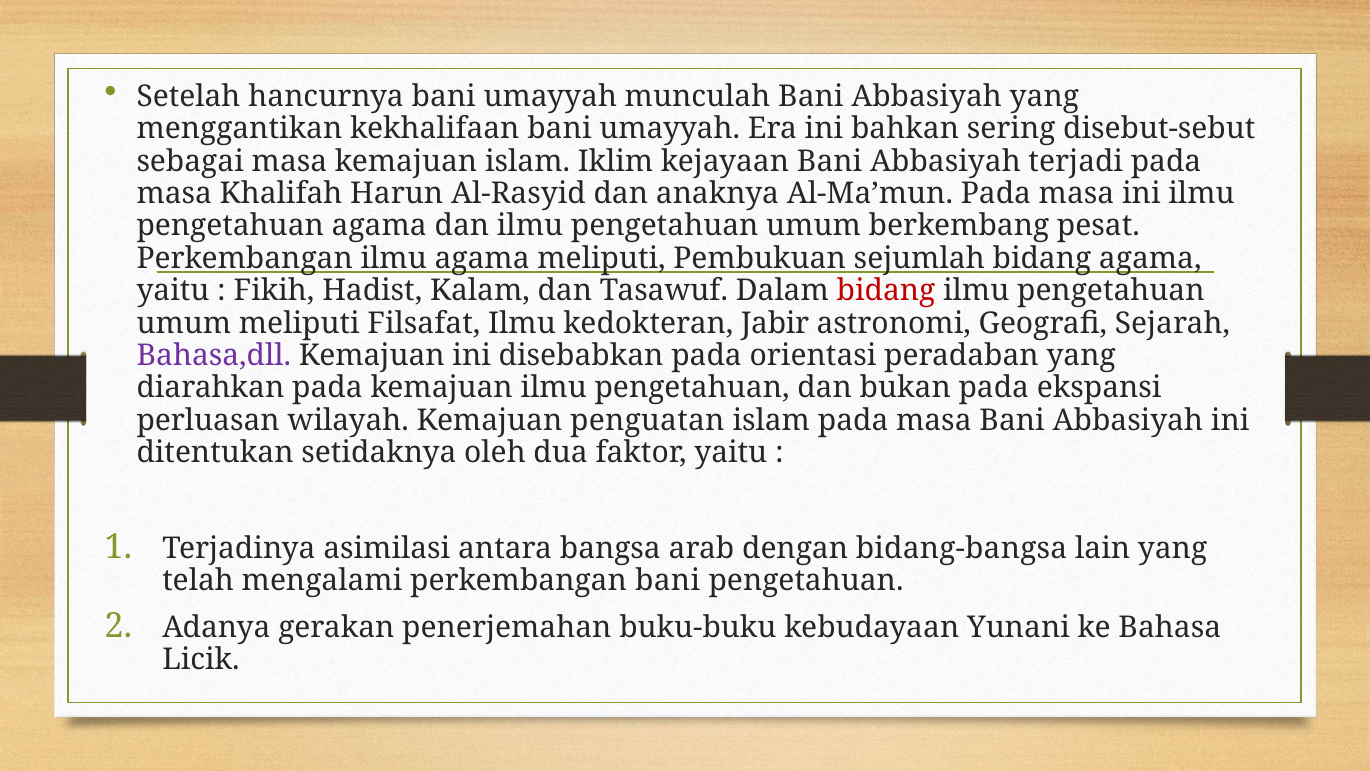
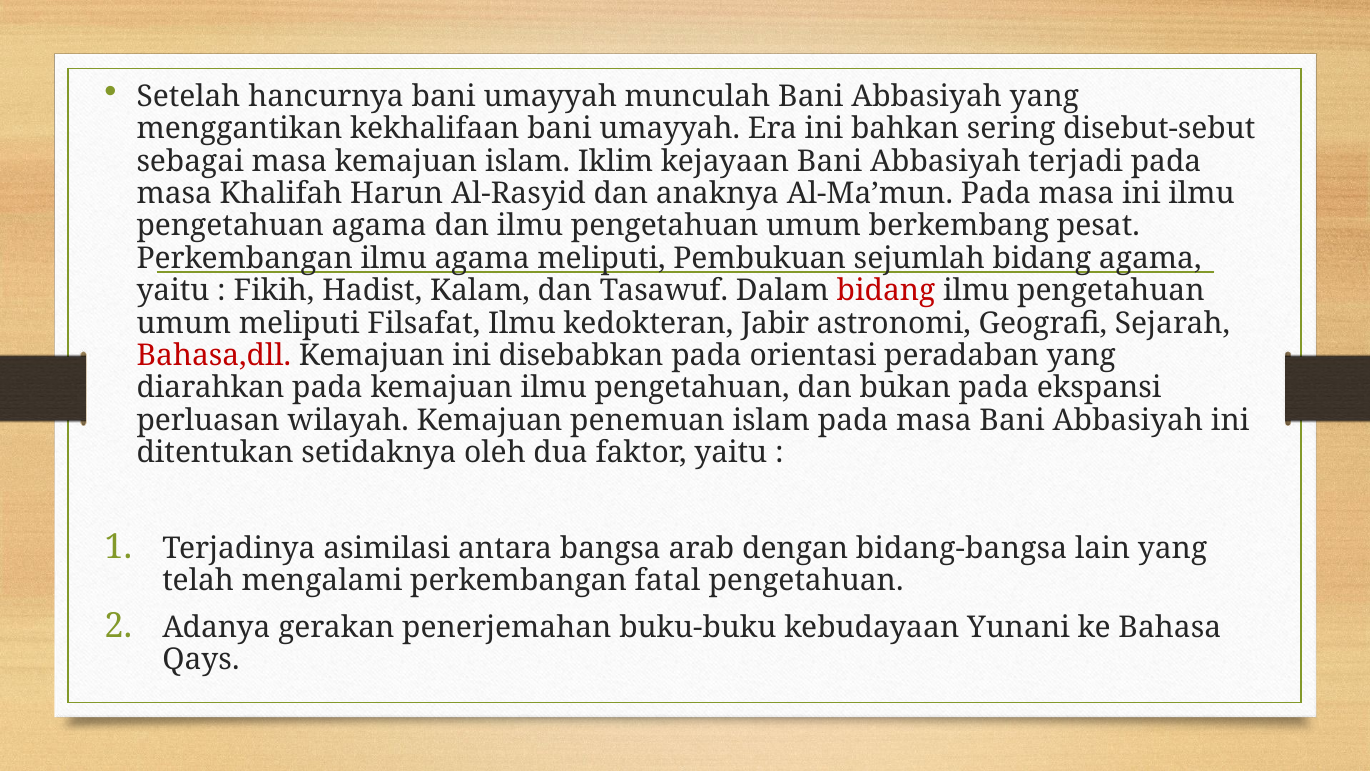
Bahasa,dll colour: purple -> red (214, 355)
penguatan: penguatan -> penemuan (647, 420)
perkembangan bani: bani -> fatal (668, 581)
Licik: Licik -> Qays (201, 659)
